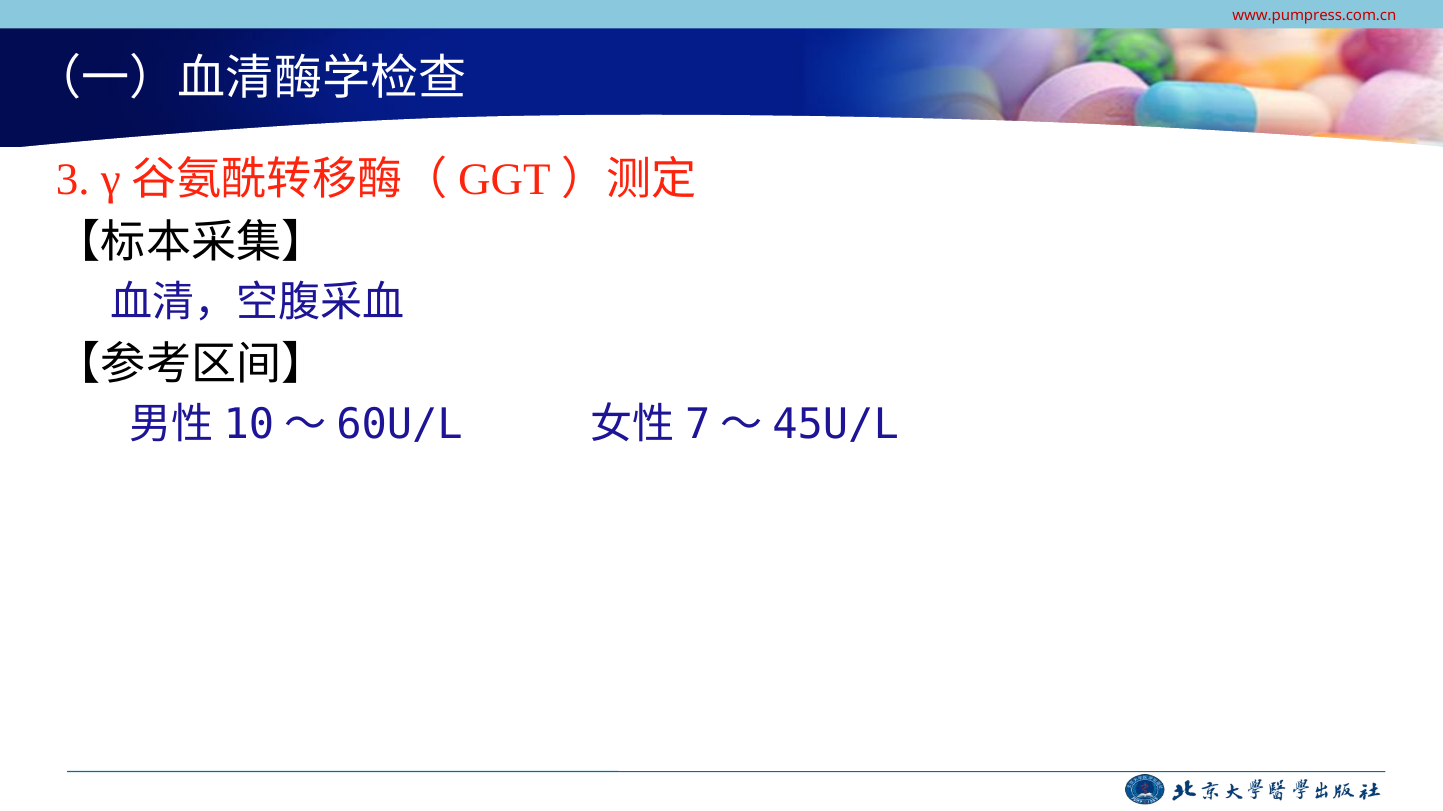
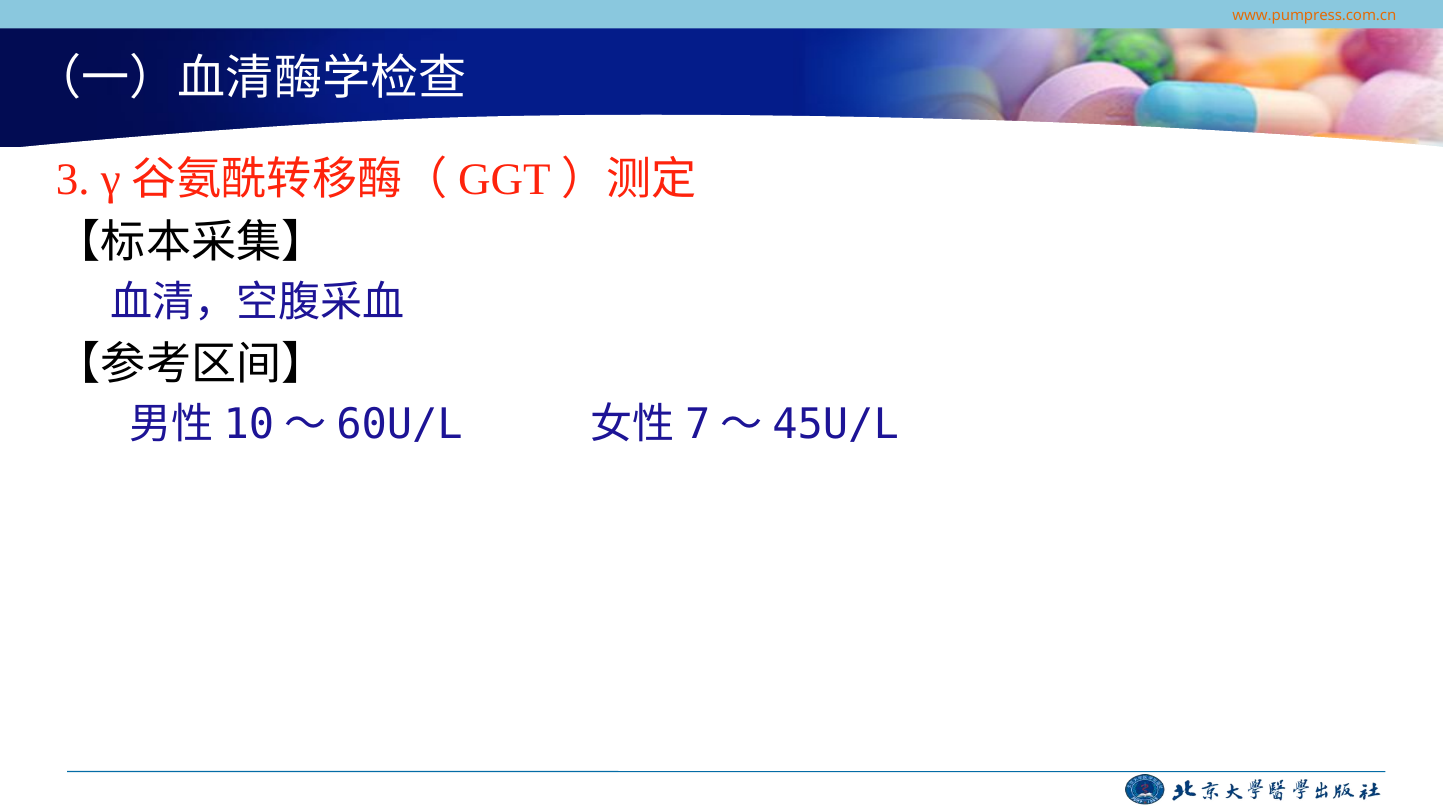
www.pumpress.com.cn colour: red -> orange (1314, 15)
